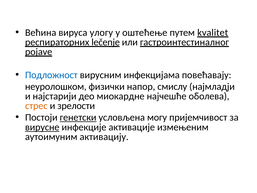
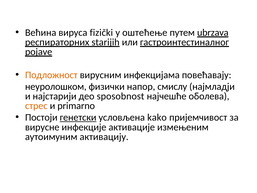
улогу: улогу -> fizički (101, 33)
kvalitet: kvalitet -> ubrzava (213, 33)
lečenje: lečenje -> starijih (106, 42)
Подложност colour: blue -> orange (51, 75)
миокардне: миокардне -> sposobnost (121, 96)
зрелости: зрелости -> primarno (76, 106)
могу: могу -> kako (157, 117)
вирусне underline: present -> none (42, 127)
